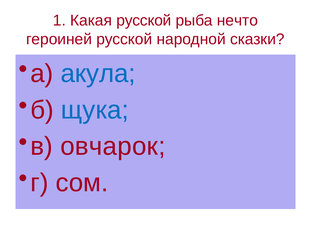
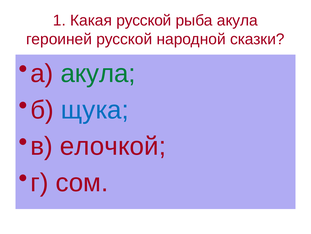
рыба нечто: нечто -> акула (237, 21)
акула colour: blue -> green (98, 73)
овчарок: овчарок -> елочкой (113, 146)
